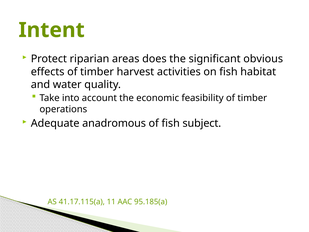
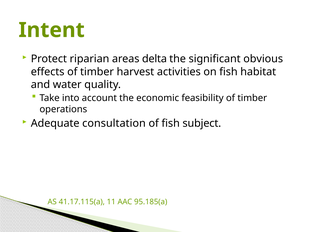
does: does -> delta (154, 59)
anadromous: anadromous -> consultation (114, 123)
